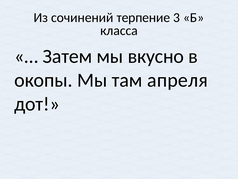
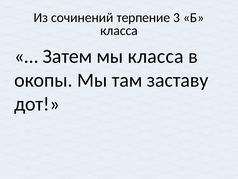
мы вкусно: вкусно -> класса (156, 56)
апреля: апреля -> заставу (178, 80)
